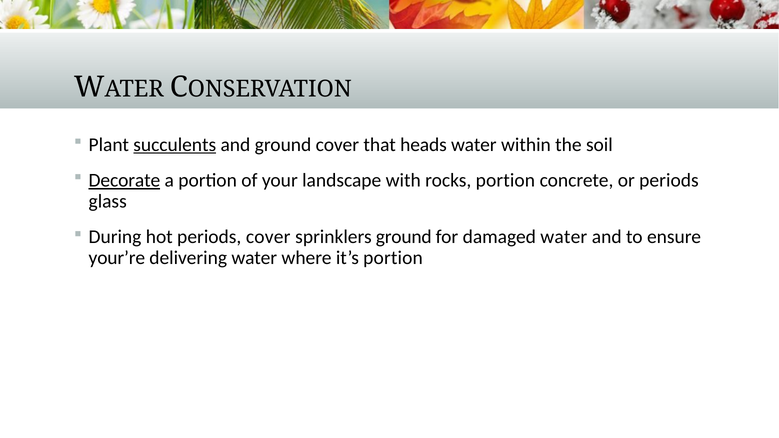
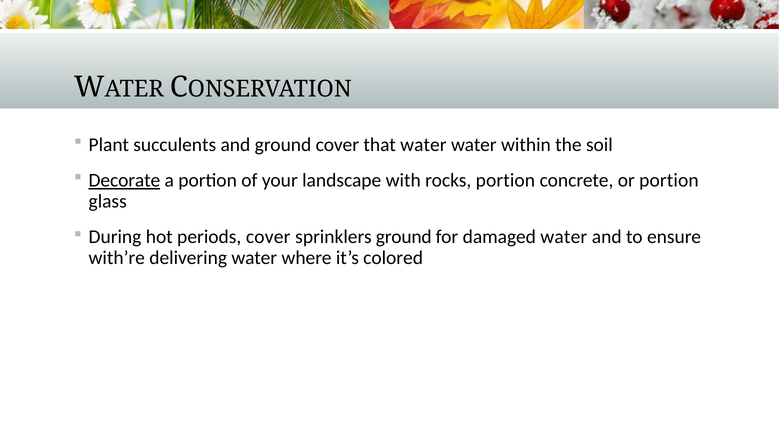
succulents underline: present -> none (175, 145)
that heads: heads -> water (423, 145)
or periods: periods -> portion (669, 180)
your’re: your’re -> with’re (117, 258)
it’s portion: portion -> colored (393, 258)
